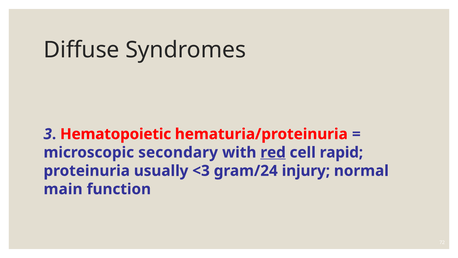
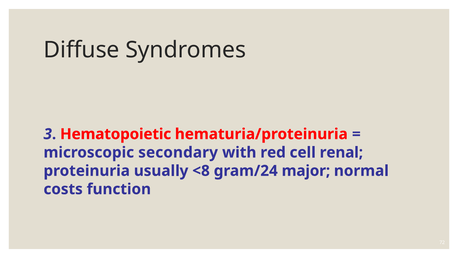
red underline: present -> none (273, 152)
rapid: rapid -> renal (341, 152)
<3: <3 -> <8 (201, 171)
injury: injury -> major (306, 171)
main: main -> costs (63, 189)
